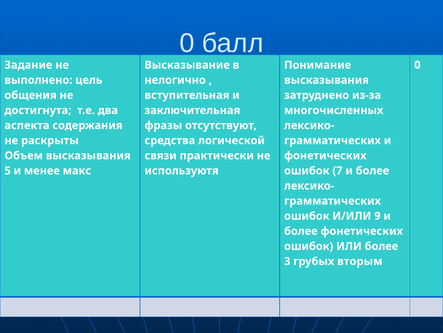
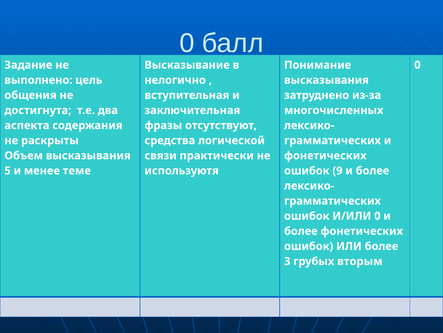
макс: макс -> теме (77, 170)
7: 7 -> 9 (337, 170)
И/ИЛИ 9: 9 -> 0 (377, 216)
